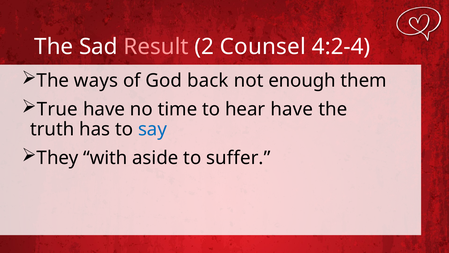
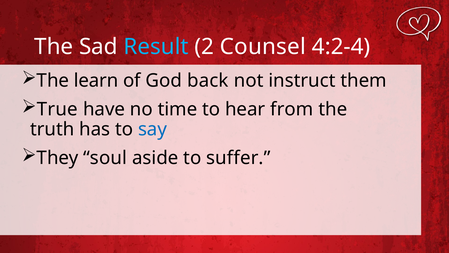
Result colour: pink -> light blue (156, 47)
ways: ways -> learn (96, 80)
enough: enough -> instruct (302, 80)
hear have: have -> from (292, 109)
with: with -> soul (105, 158)
